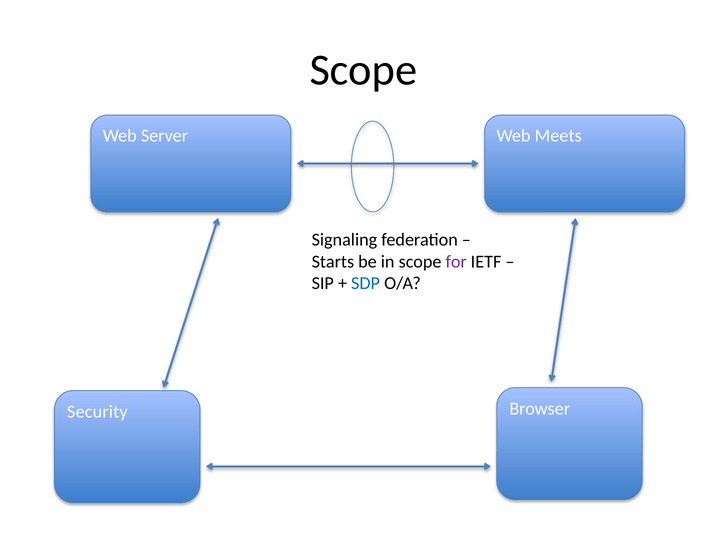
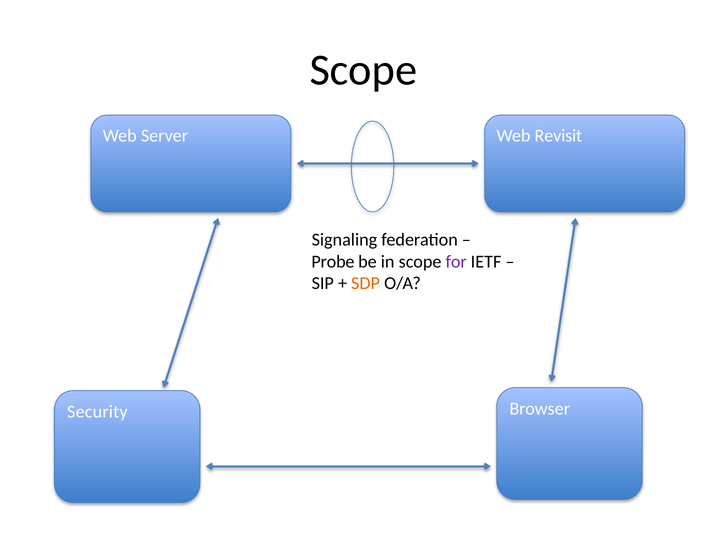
Meets: Meets -> Revisit (558, 136)
Starts: Starts -> Probe (333, 262)
SDP colour: blue -> orange (366, 284)
